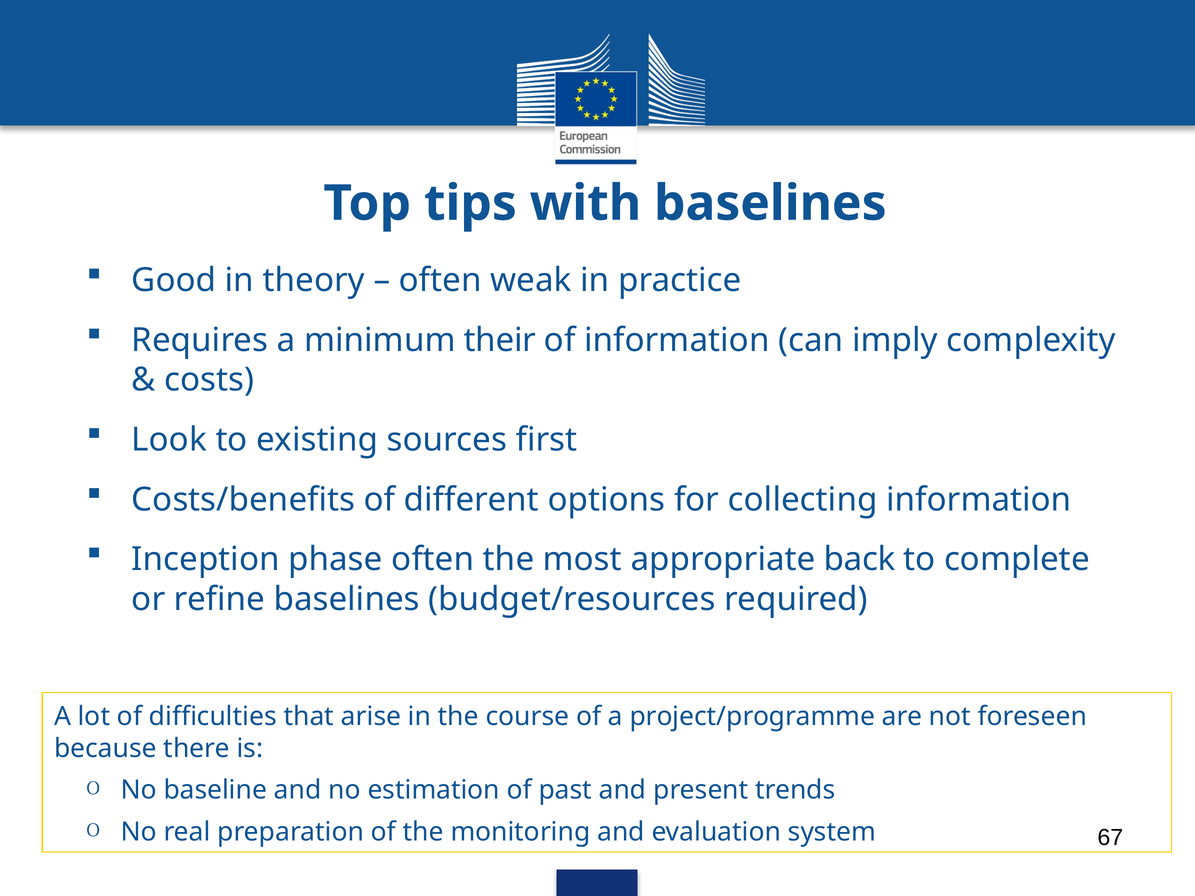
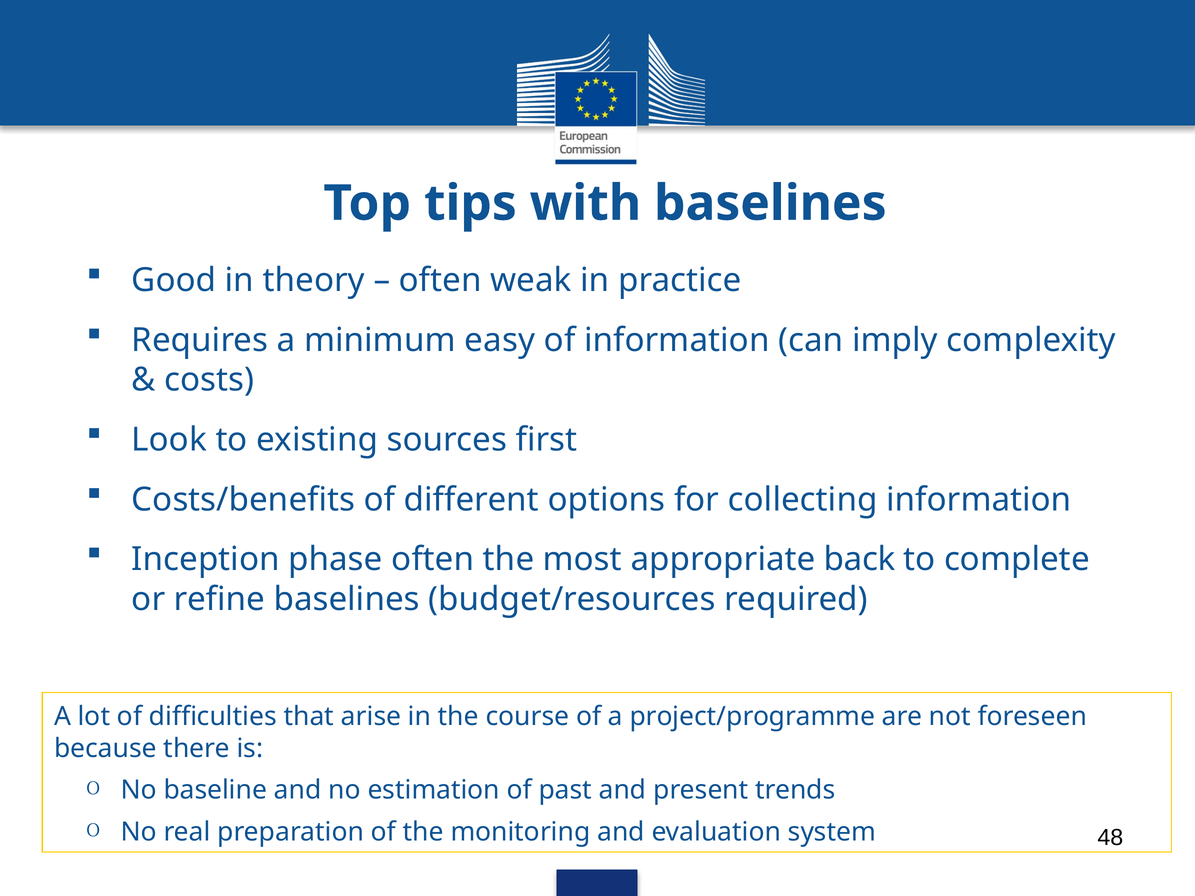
their: their -> easy (500, 340)
67: 67 -> 48 (1110, 838)
